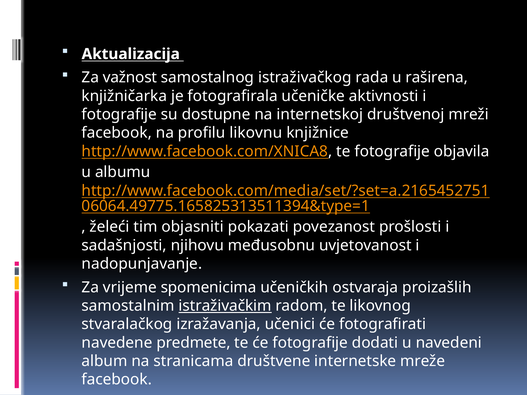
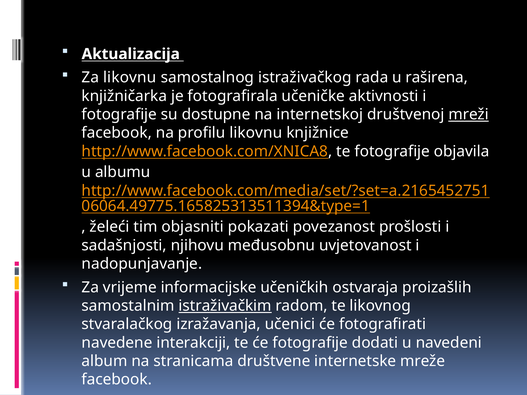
Za važnost: važnost -> likovnu (130, 78)
mreži underline: none -> present (469, 115)
spomenicima: spomenicima -> informacijske (209, 288)
predmete: predmete -> interakciji (193, 343)
